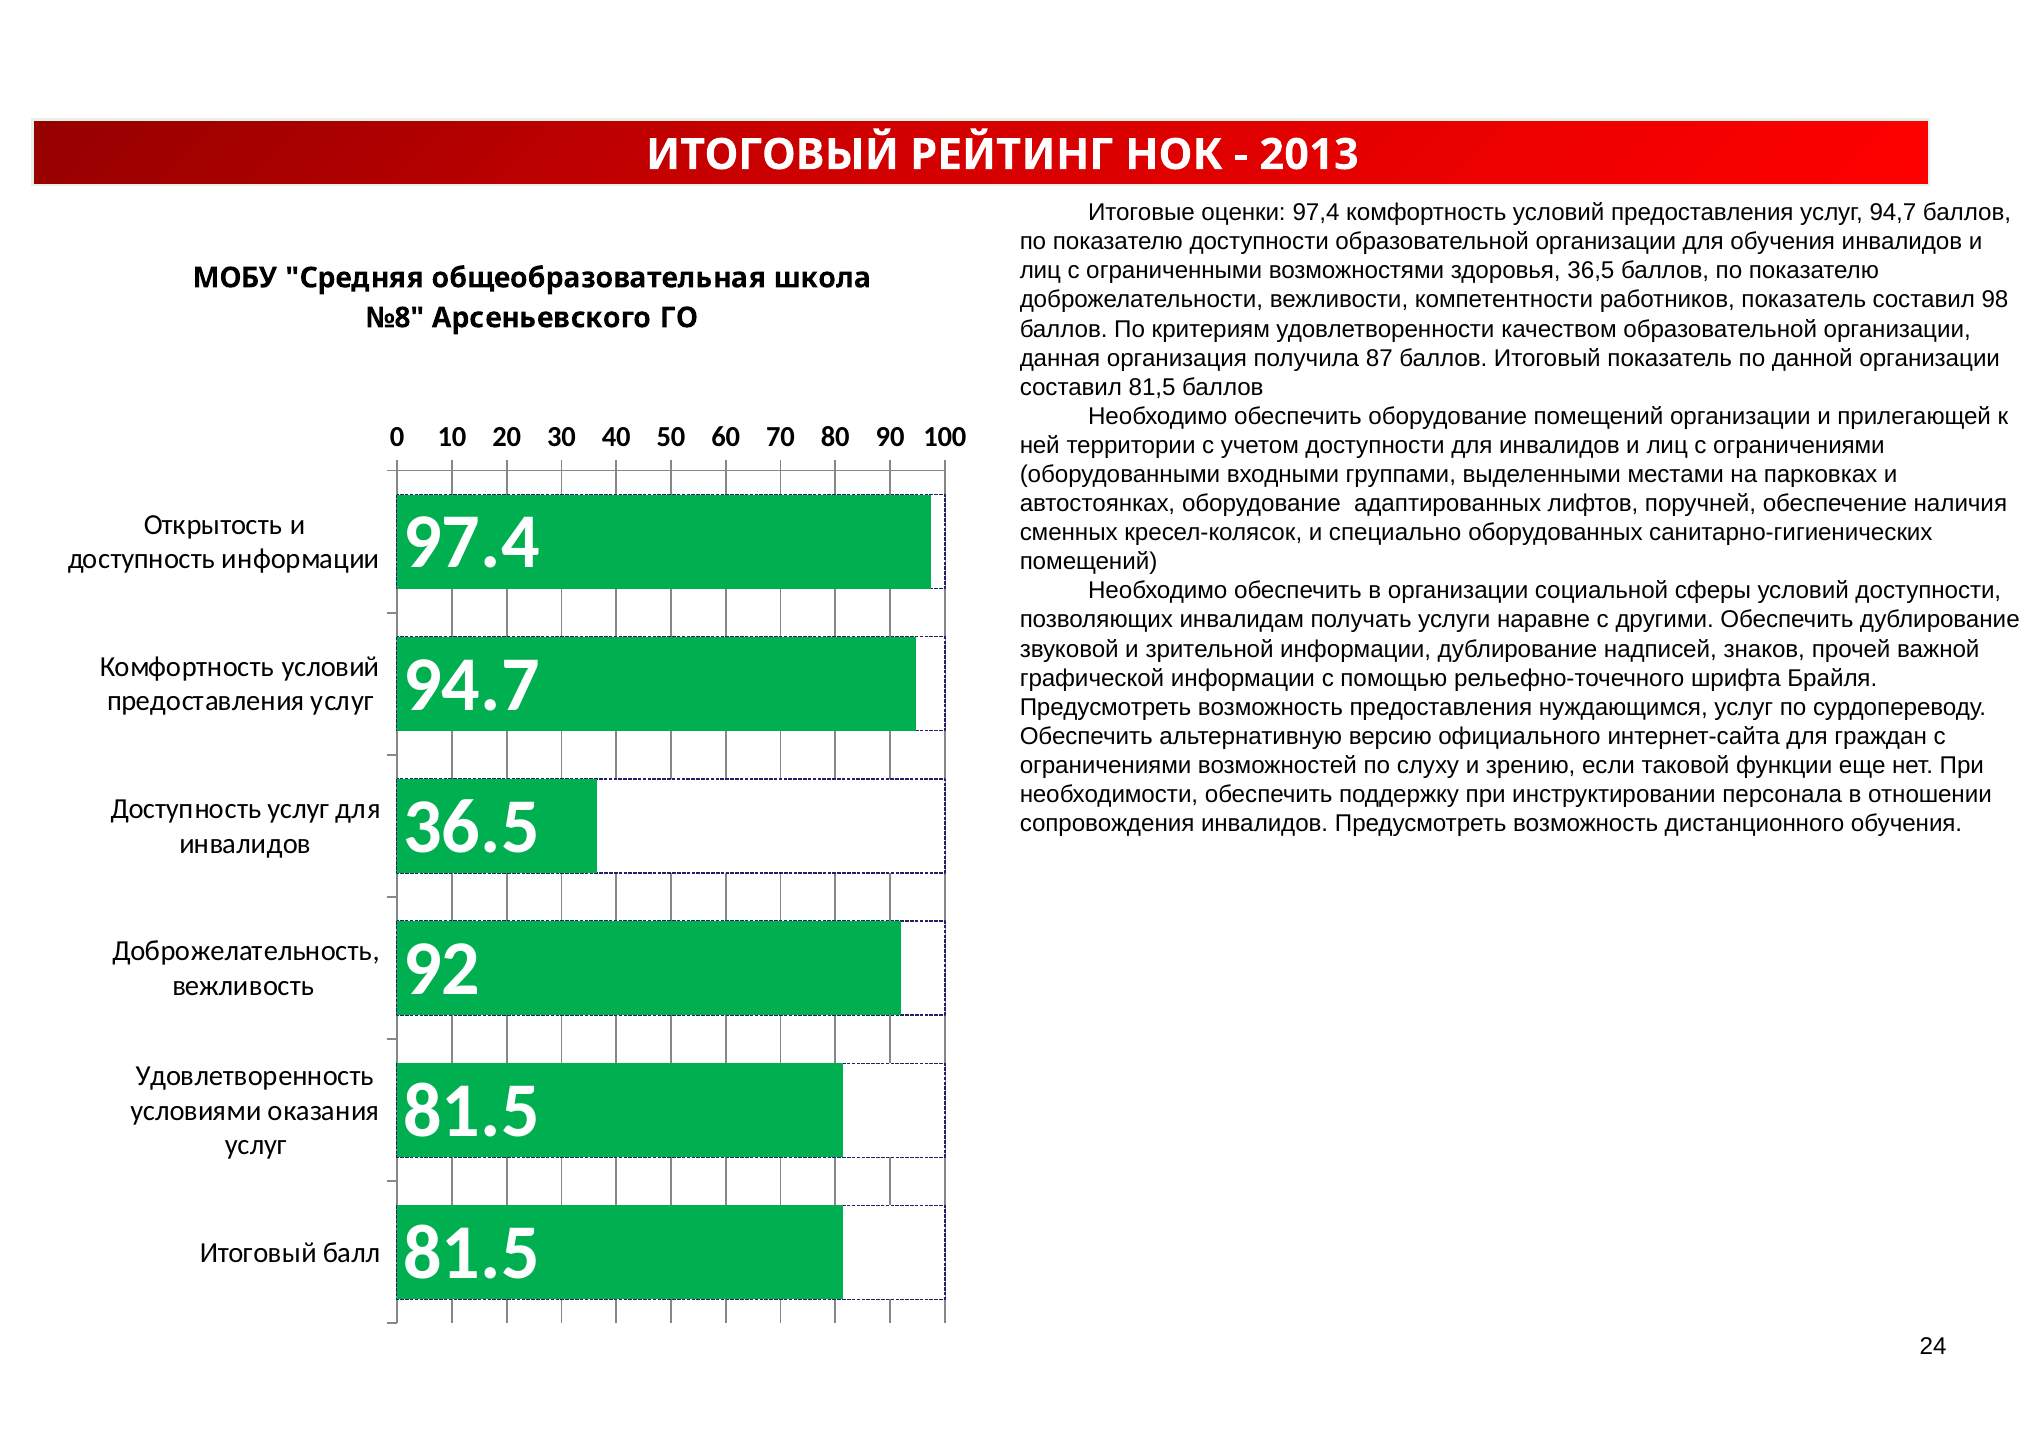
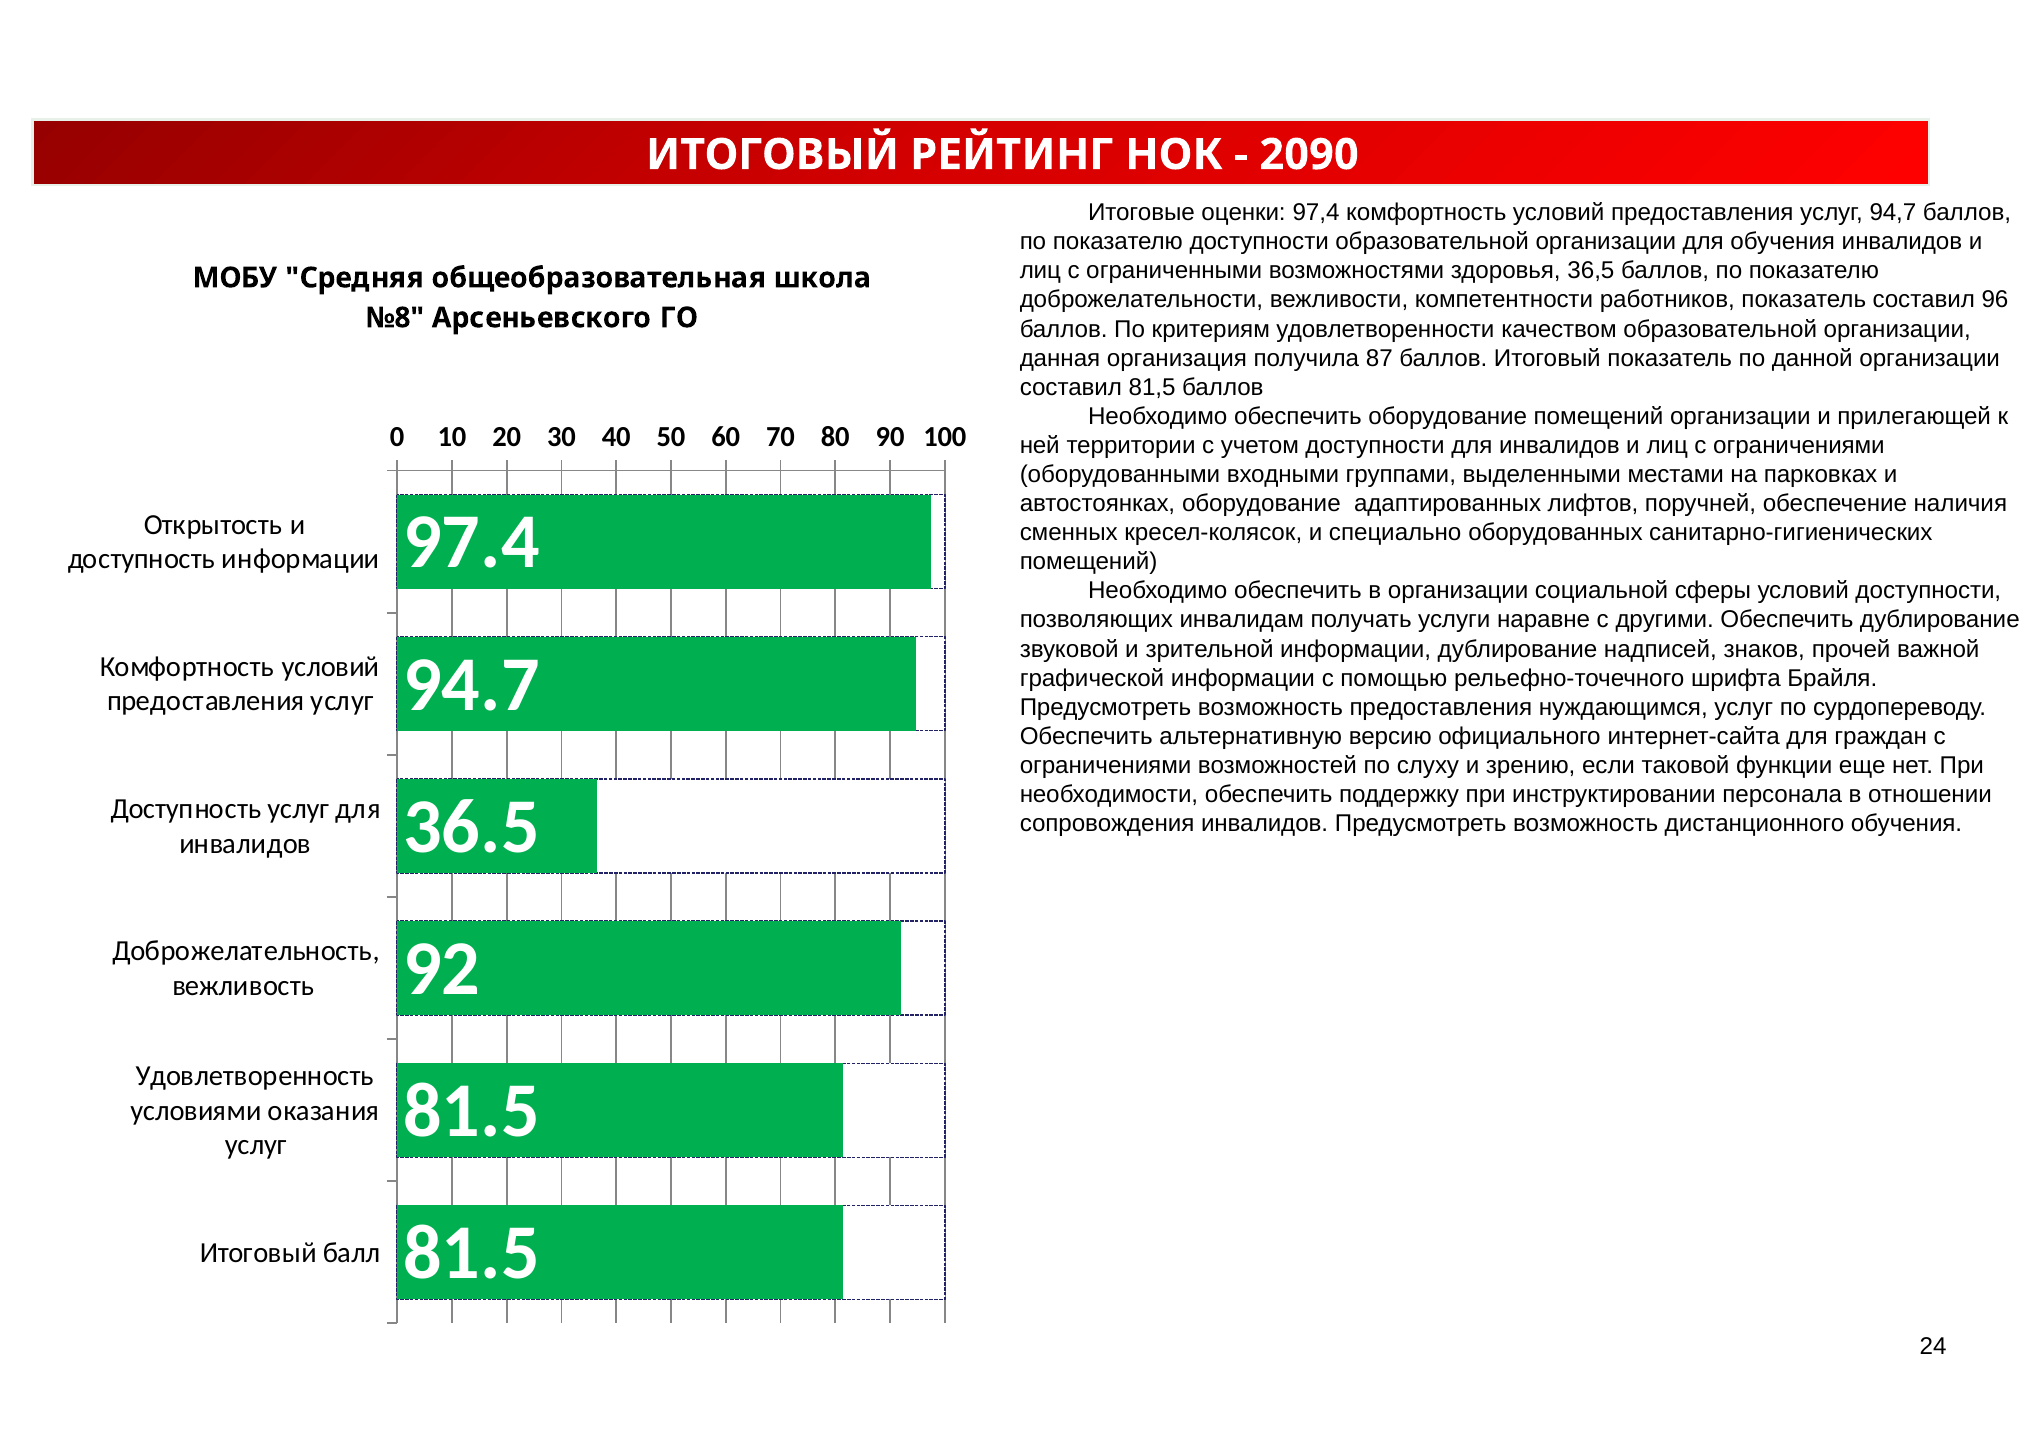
2013: 2013 -> 2090 (1309, 155)
98: 98 -> 96 (1995, 300)
